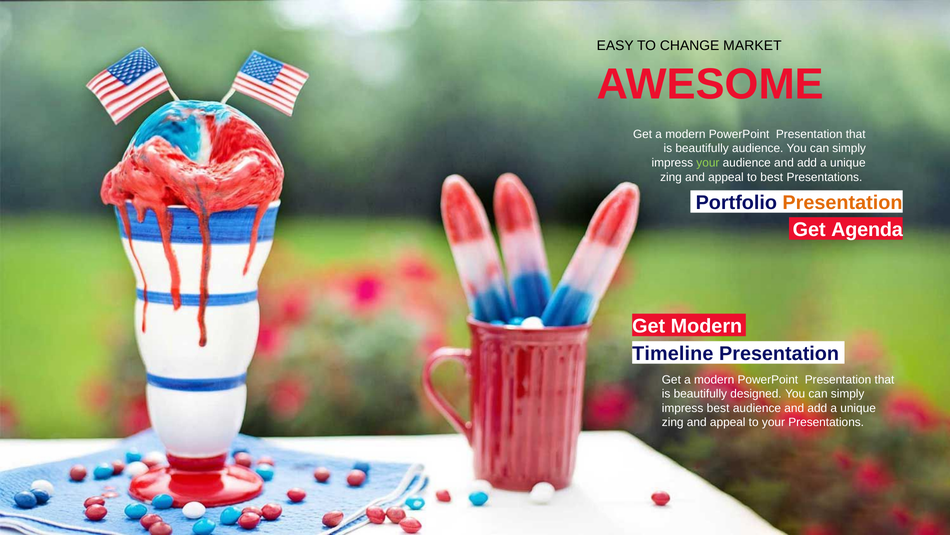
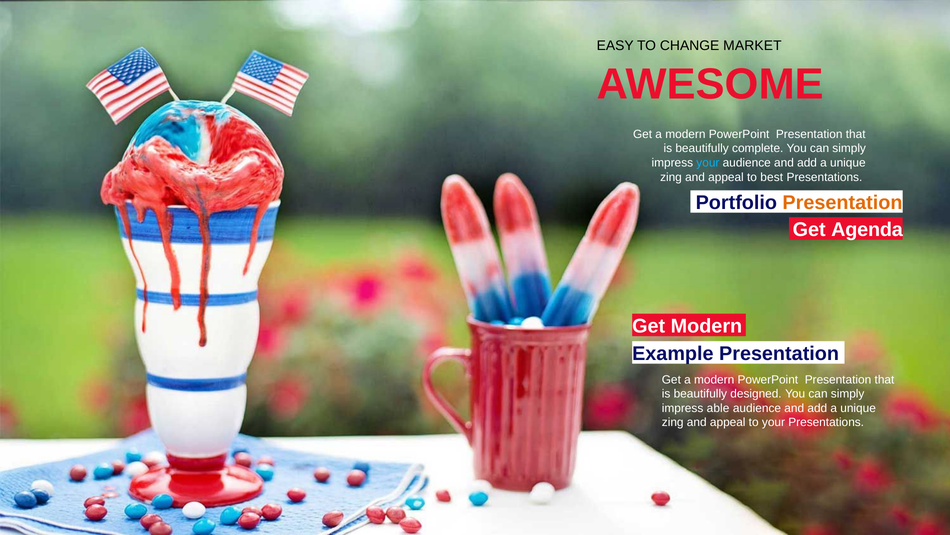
beautifully audience: audience -> complete (758, 148)
your colour: light green -> light blue (708, 163)
Timeline: Timeline -> Example (673, 353)
impress best: best -> able (718, 408)
